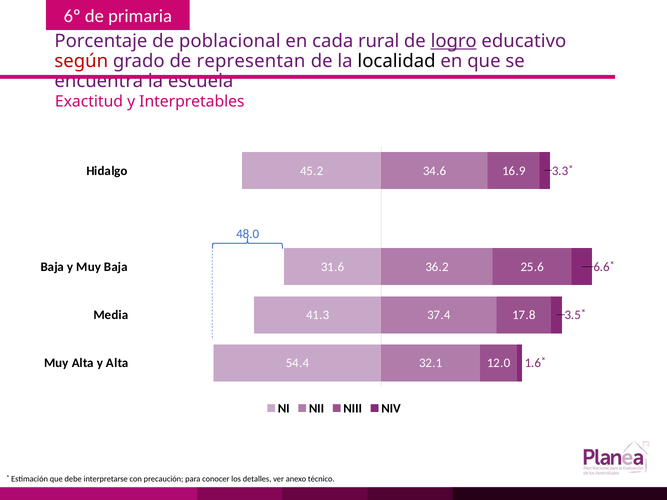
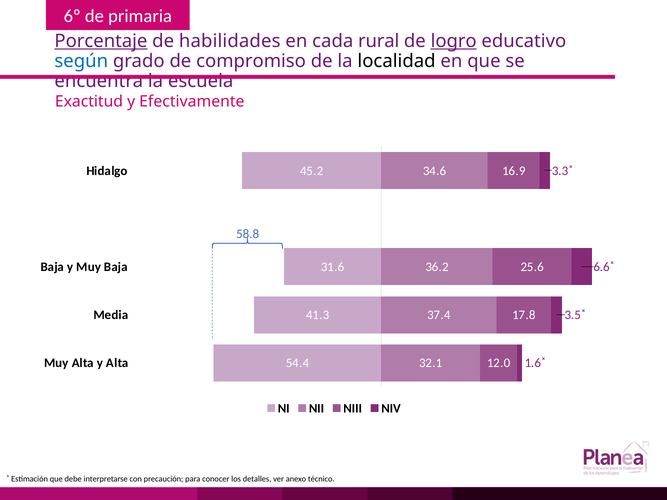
Porcentaje underline: none -> present (101, 41)
poblacional: poblacional -> habilidades (230, 41)
según colour: red -> blue (81, 61)
representan: representan -> compromiso (251, 61)
Interpretables: Interpretables -> Efectivamente (192, 101)
48.0: 48.0 -> 58.8 (248, 234)
